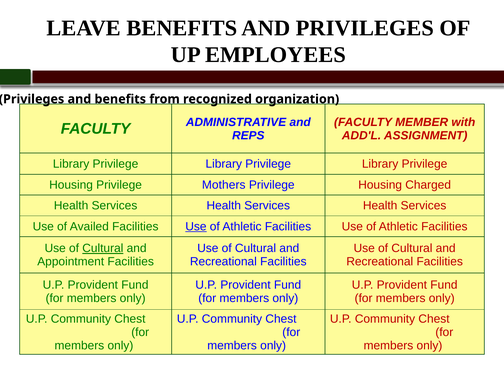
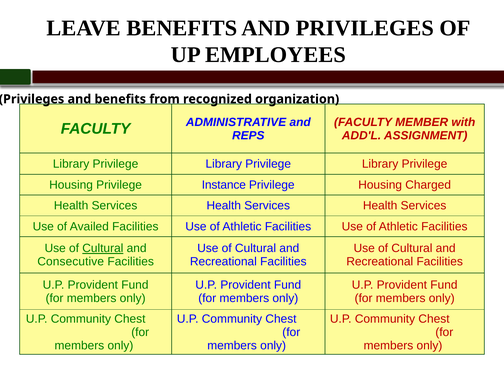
Mothers: Mothers -> Instance (224, 185)
Use underline: present -> none (196, 226)
Appointment: Appointment -> Consecutive (71, 262)
